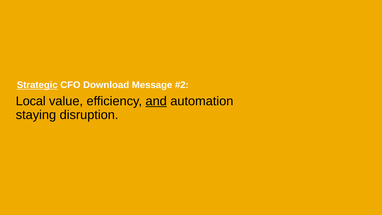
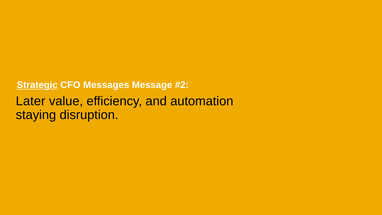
Download: Download -> Messages (106, 85)
Local: Local -> Later (31, 101)
and underline: present -> none (156, 101)
